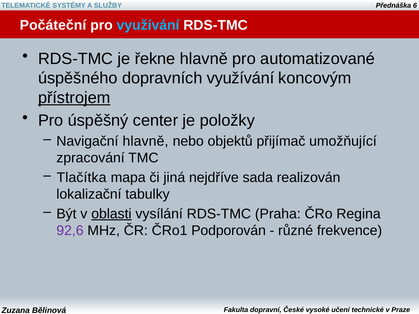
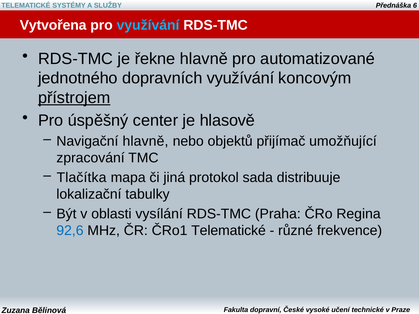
Počáteční: Počáteční -> Vytvořena (53, 25)
úspěšného: úspěšného -> jednotného (78, 78)
položky: položky -> hlasově (227, 121)
nejdříve: nejdříve -> protokol (214, 178)
realizován: realizován -> distribuuje (309, 178)
oblasti underline: present -> none (111, 214)
92,6 colour: purple -> blue (70, 231)
ČRo1 Podporován: Podporován -> Telematické (229, 231)
